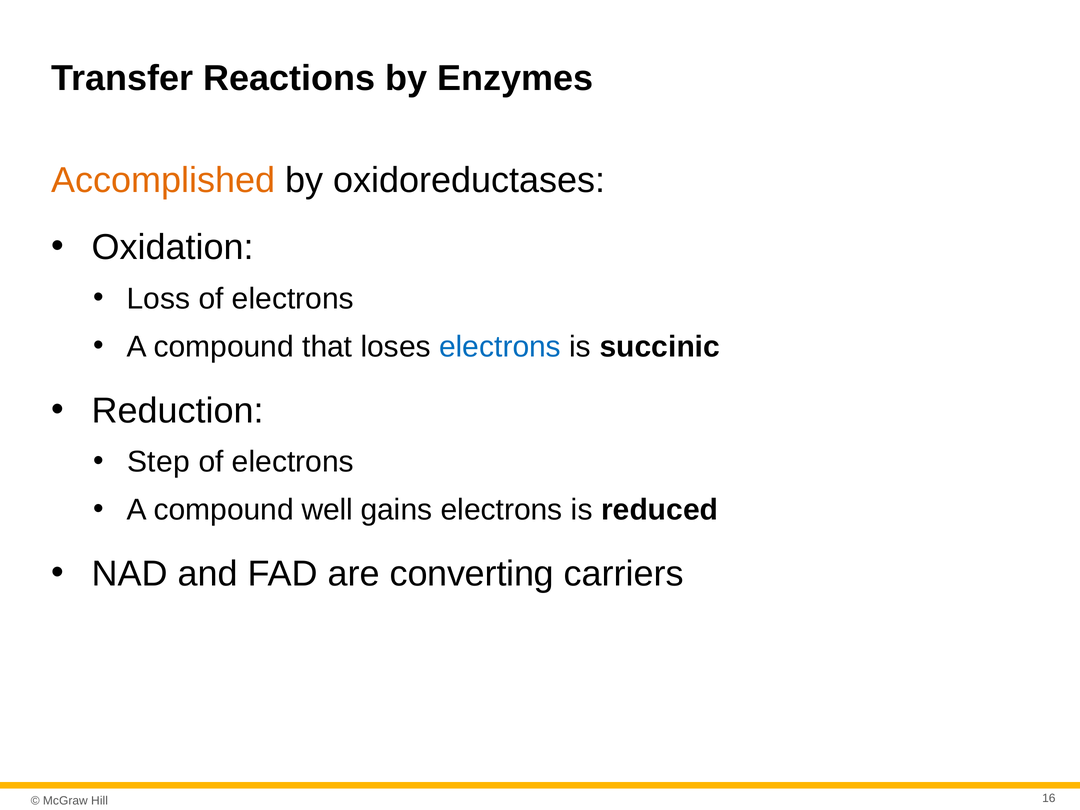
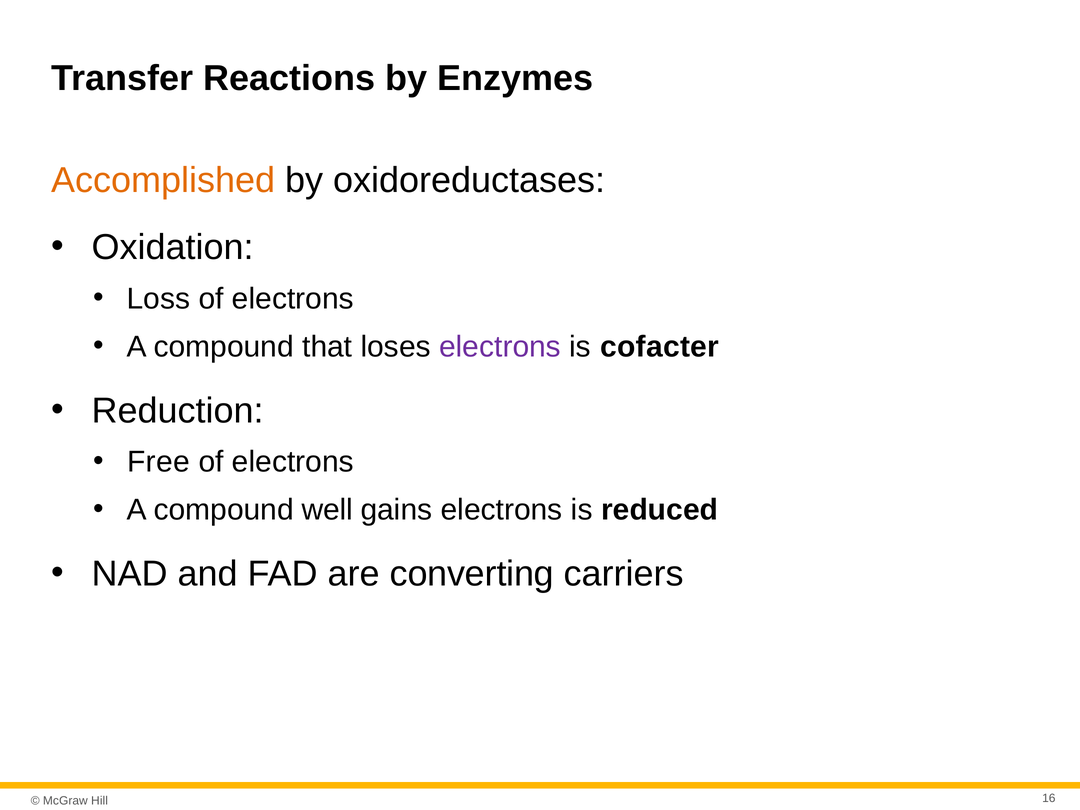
electrons colour: blue -> purple (500, 347)
succinic: succinic -> cofacter (660, 347)
Step: Step -> Free (158, 462)
